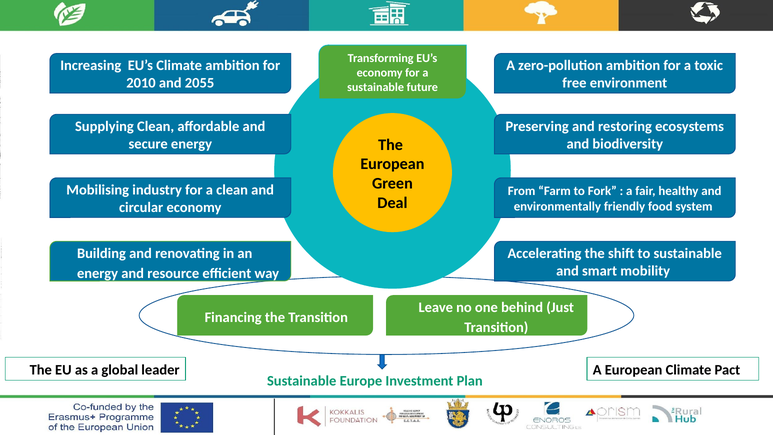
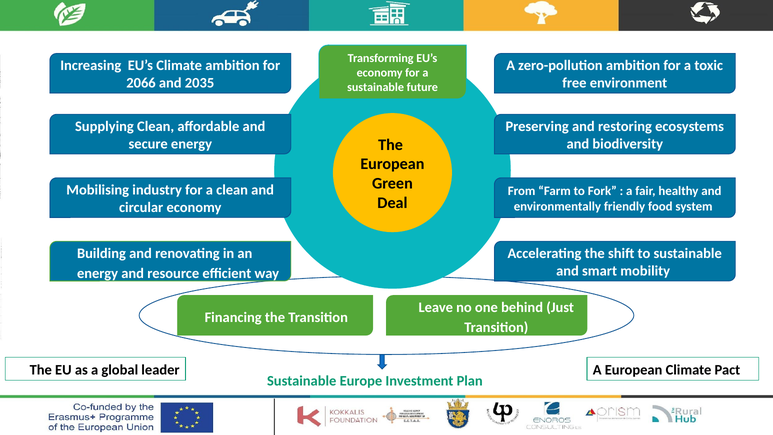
2010: 2010 -> 2066 (141, 83)
2055: 2055 -> 2035 (200, 83)
